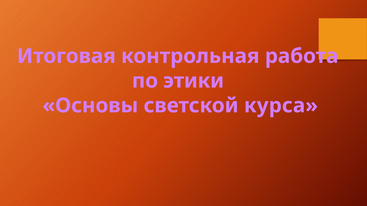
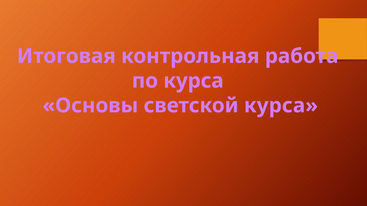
по этики: этики -> курса (194, 81)
